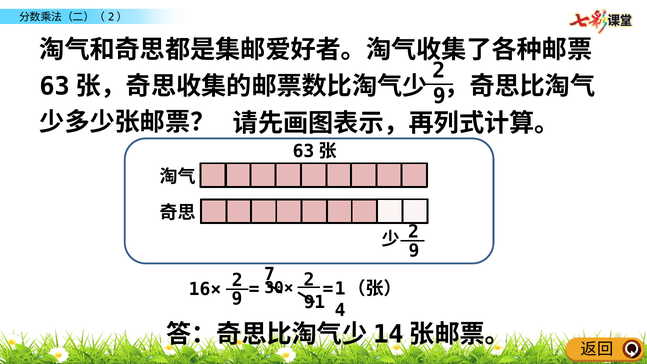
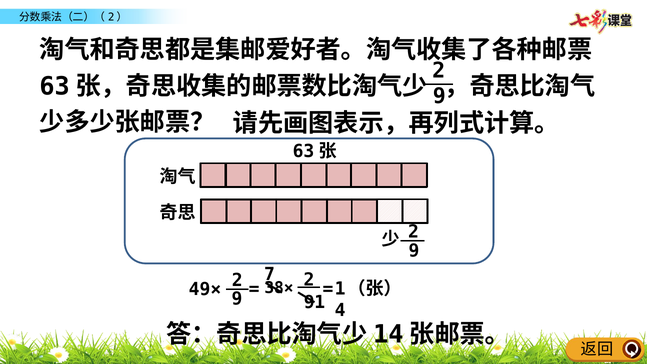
30×: 30× -> 38× (279, 288)
16×: 16× -> 49× (205, 289)
